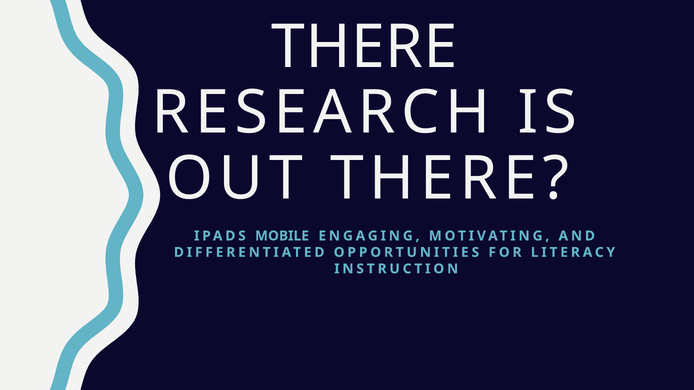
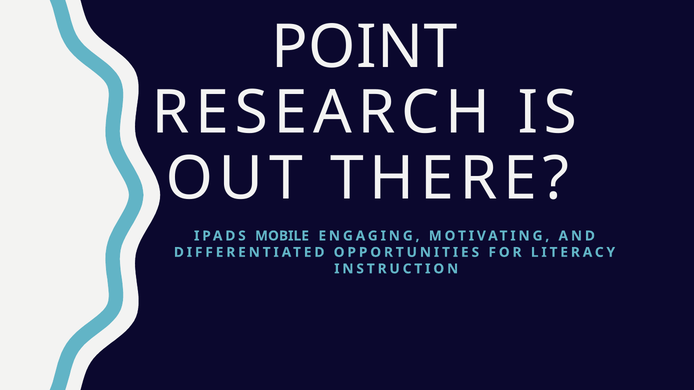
THERE: THERE -> POINT (364, 48)
